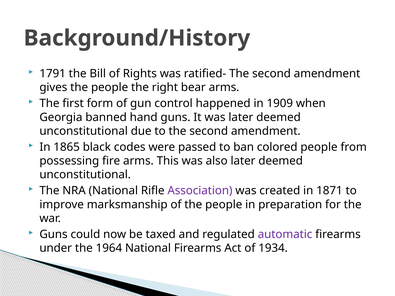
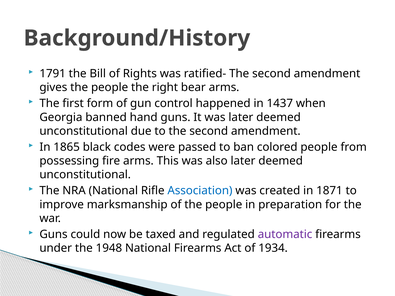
1909: 1909 -> 1437 (280, 104)
Association colour: purple -> blue (200, 191)
1964: 1964 -> 1948 (109, 248)
